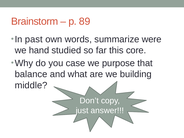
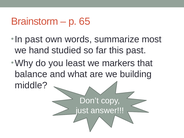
89: 89 -> 65 (85, 21)
were: were -> most (152, 39)
this core: core -> past (136, 50)
case: case -> least (76, 63)
purpose: purpose -> markers (118, 63)
